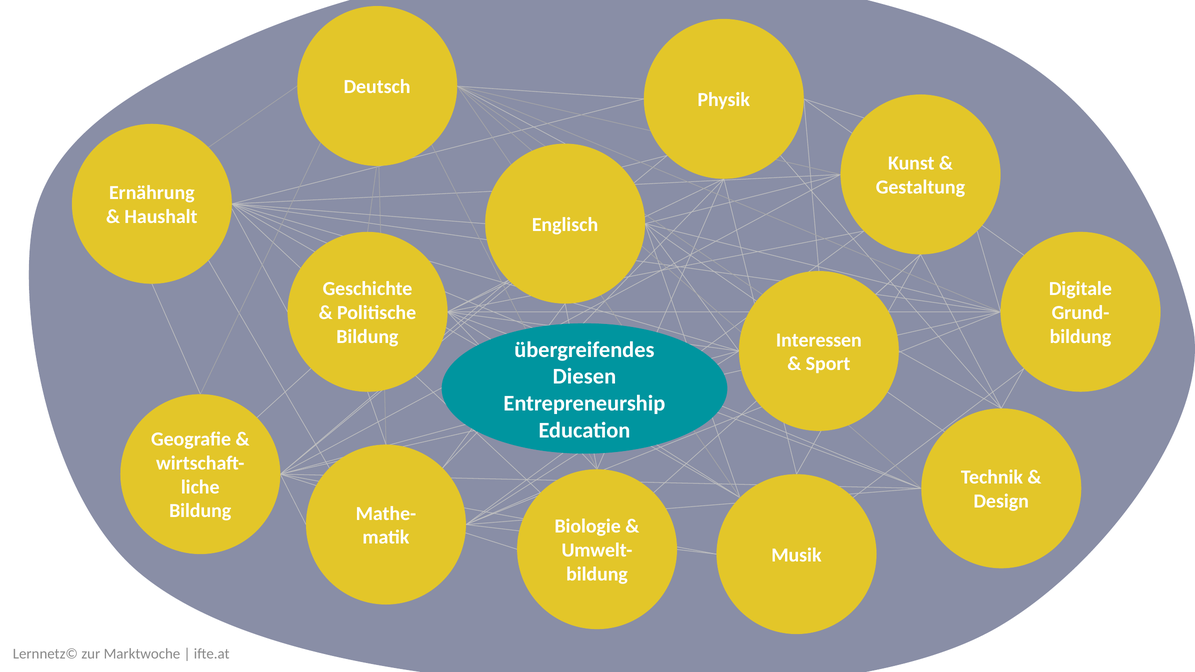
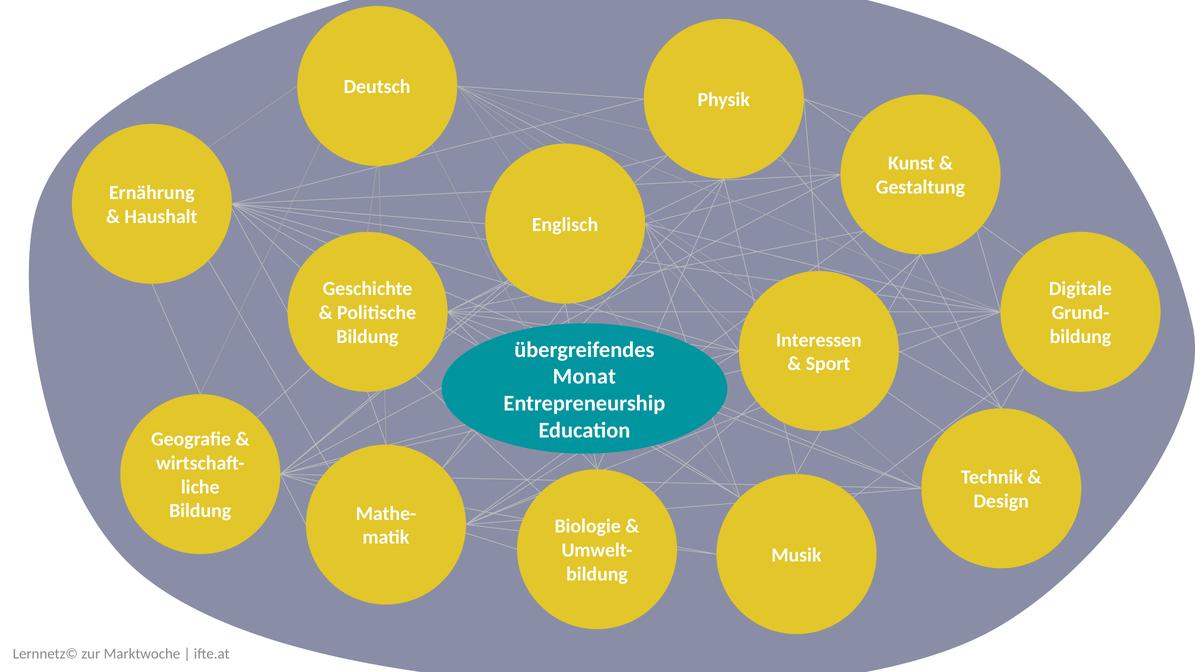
Diesen: Diesen -> Monat (584, 377)
